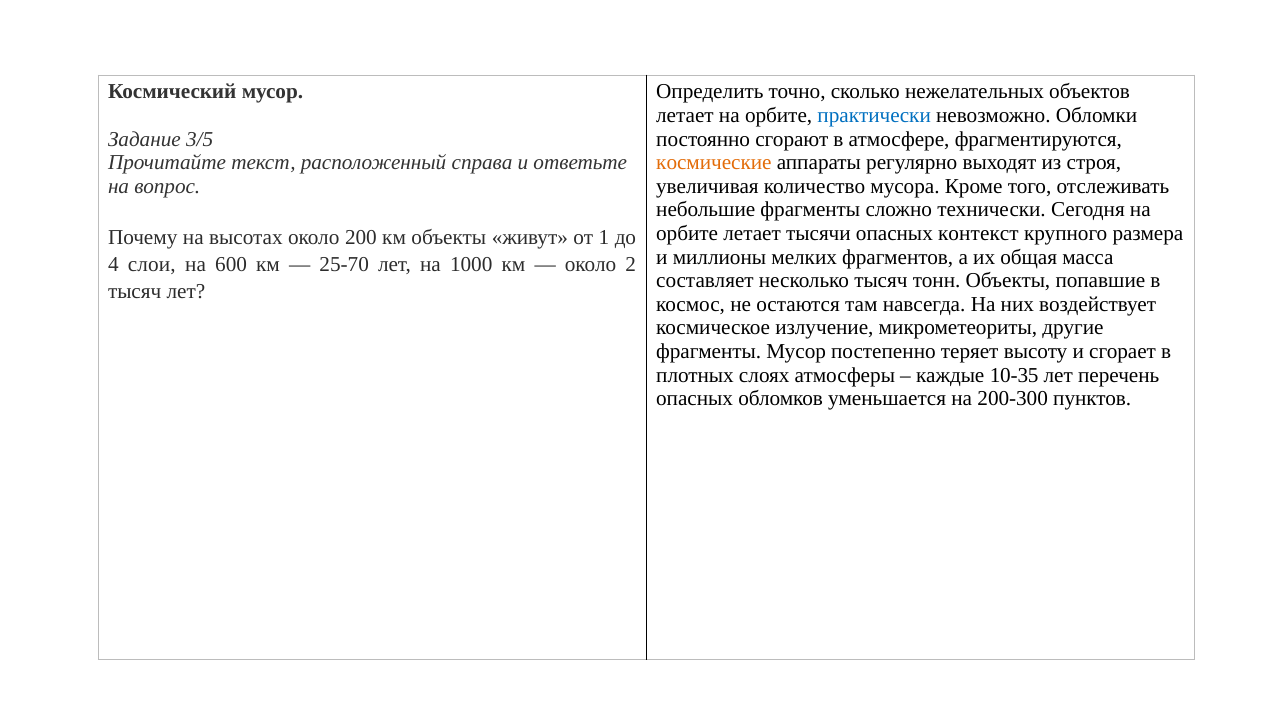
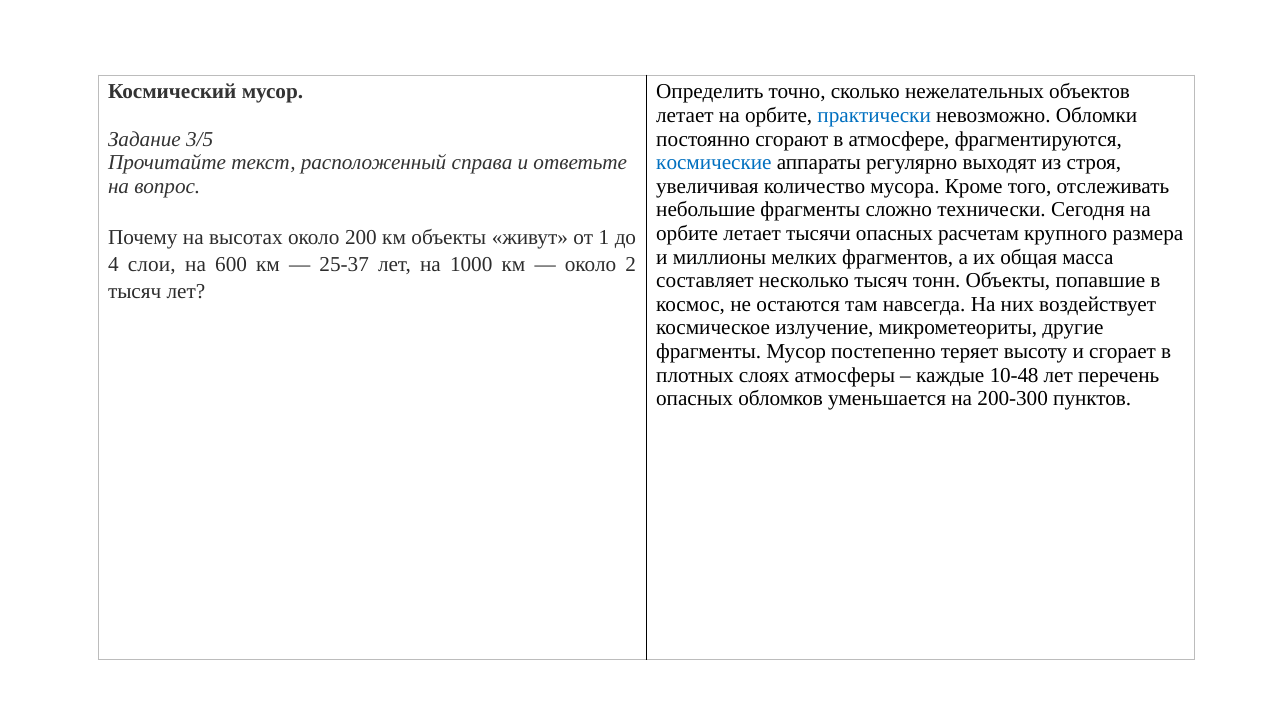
космические colour: orange -> blue (714, 163)
контекст: контекст -> расчетам (978, 234)
25-70: 25-70 -> 25-37 (344, 264)
10-35: 10-35 -> 10-48 (1014, 375)
